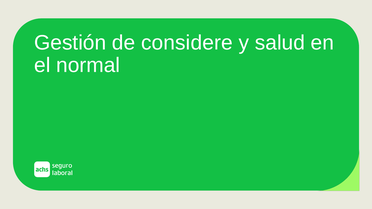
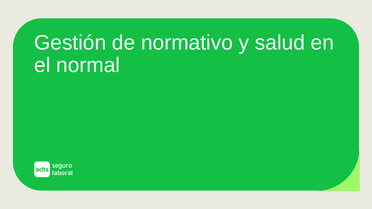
considere: considere -> normativo (187, 43)
